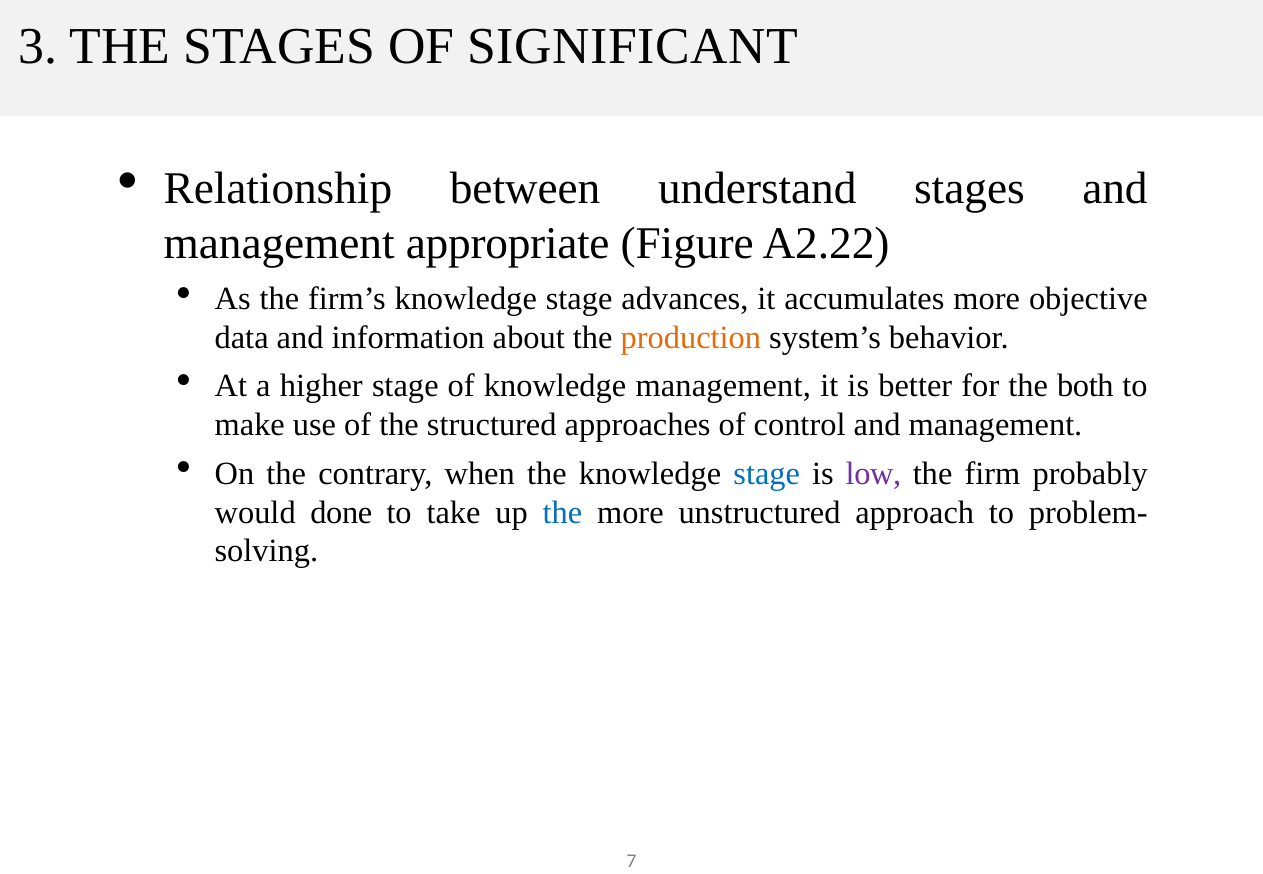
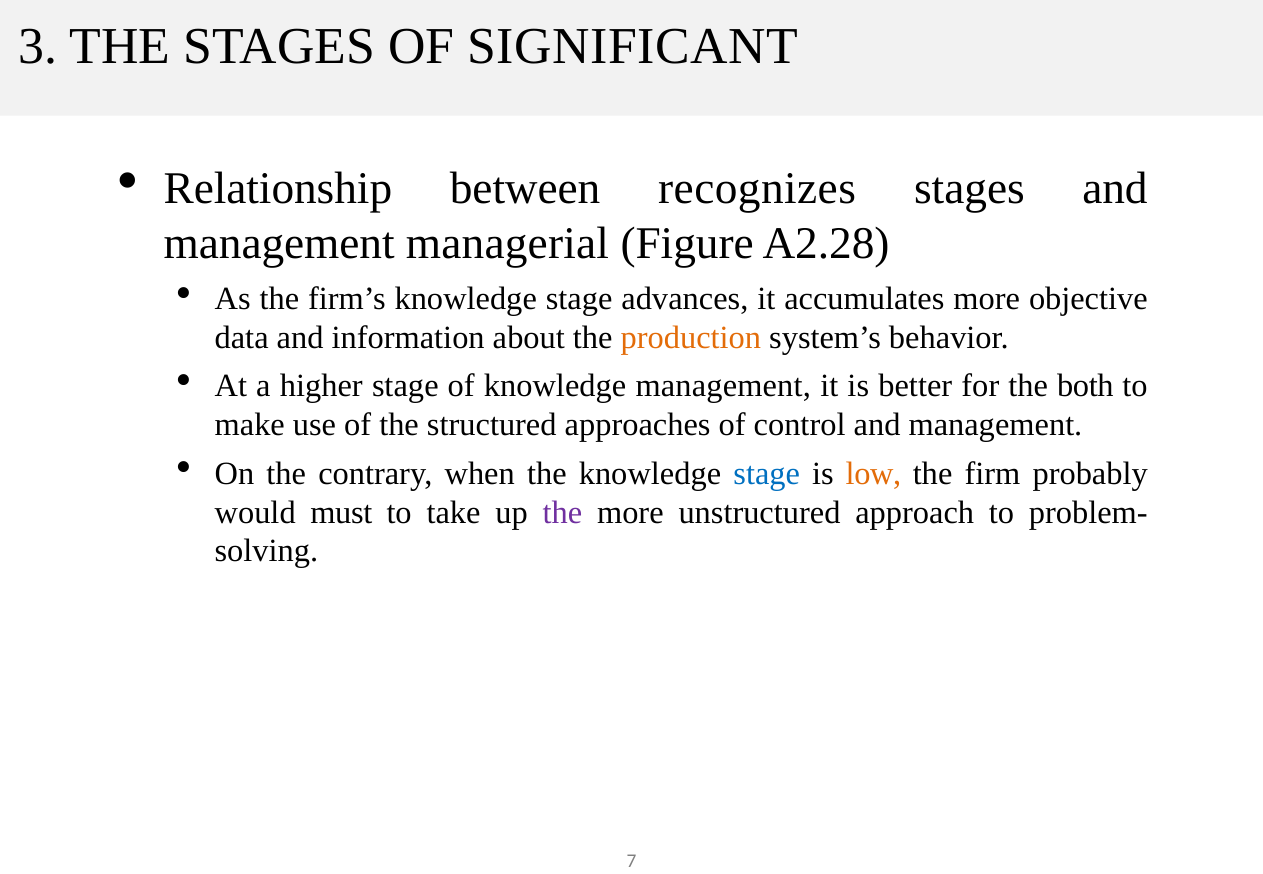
understand: understand -> recognizes (757, 189)
appropriate: appropriate -> managerial (507, 243)
A2.22: A2.22 -> A2.28 (826, 243)
low colour: purple -> orange (873, 474)
done: done -> must (341, 513)
the colour: blue -> purple (562, 513)
